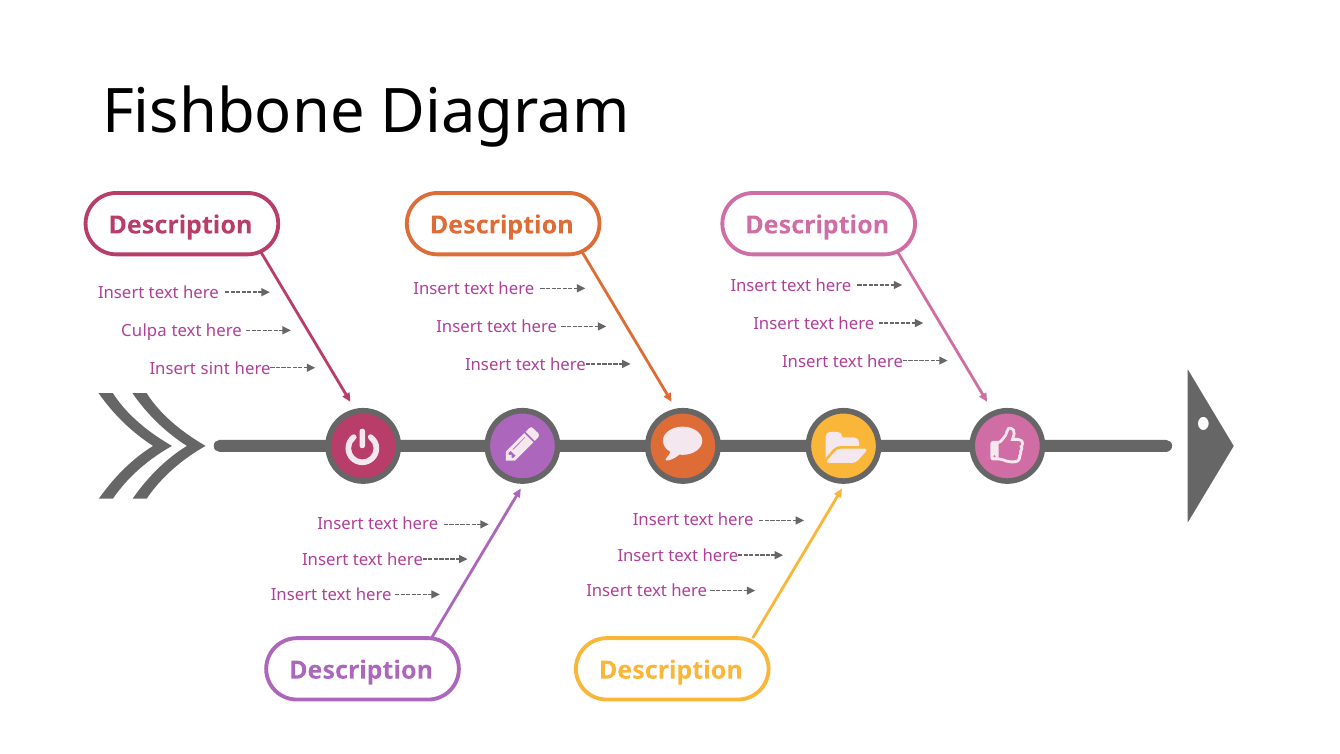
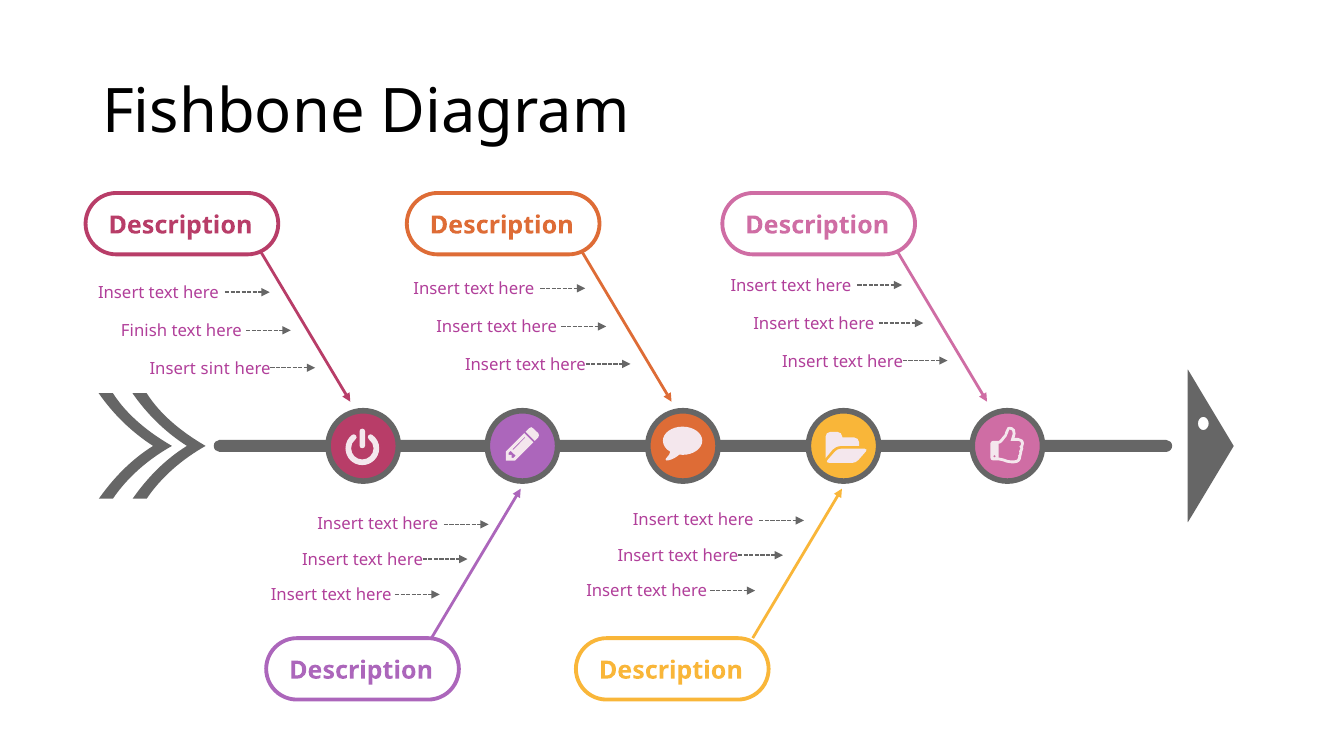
Culpa: Culpa -> Finish (144, 331)
